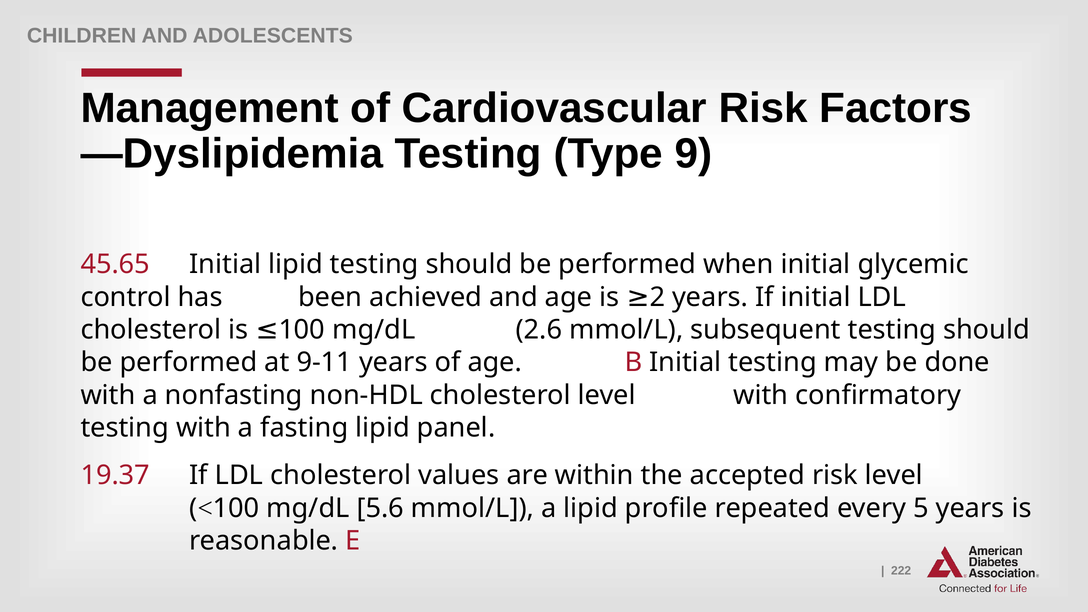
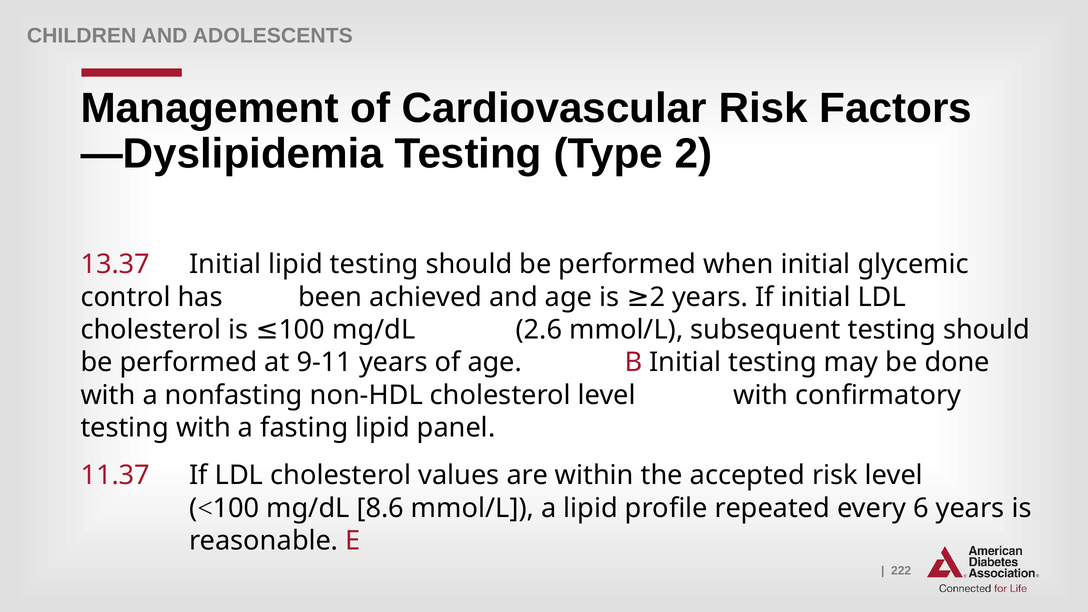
Type 9: 9 -> 2 (693, 154)
45.65: 45.65 -> 13.37 (115, 265)
19.37: 19.37 -> 11.37 (115, 475)
5.6: 5.6 -> 8.6 (380, 508)
5: 5 -> 6 (921, 508)
